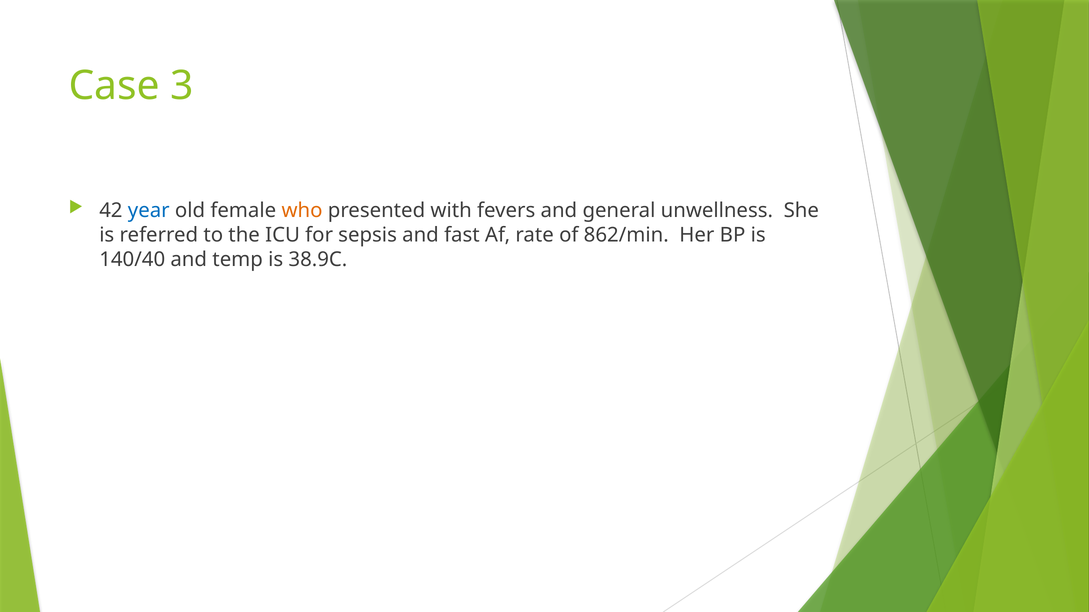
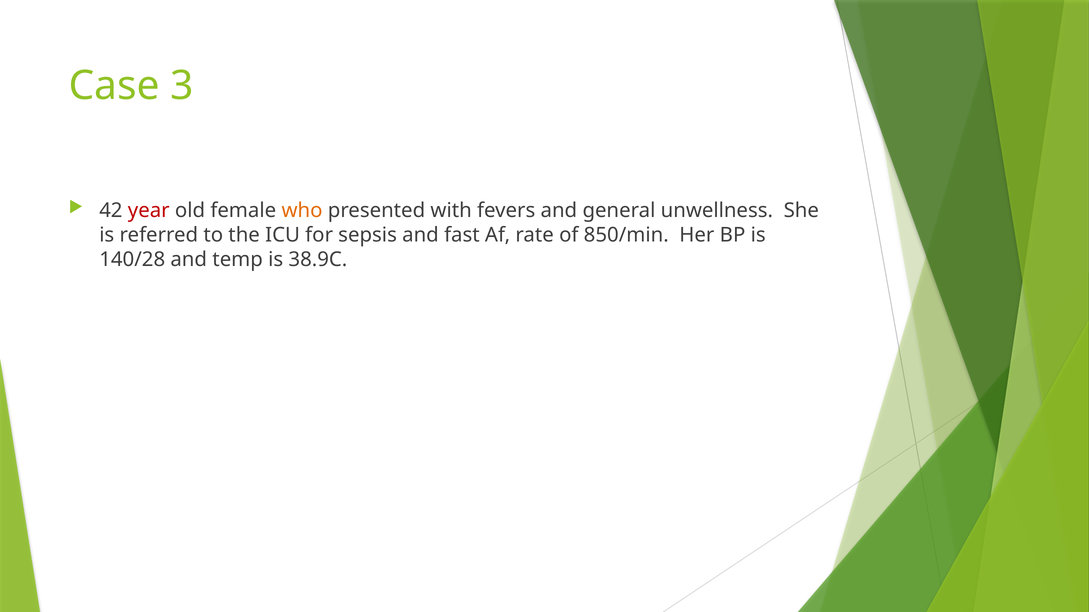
year colour: blue -> red (149, 211)
862/min: 862/min -> 850/min (626, 235)
140/40: 140/40 -> 140/28 (132, 260)
